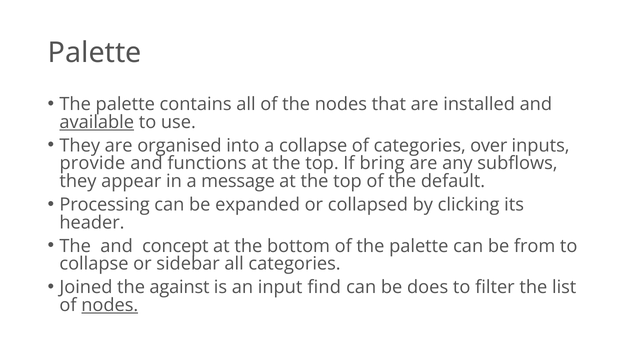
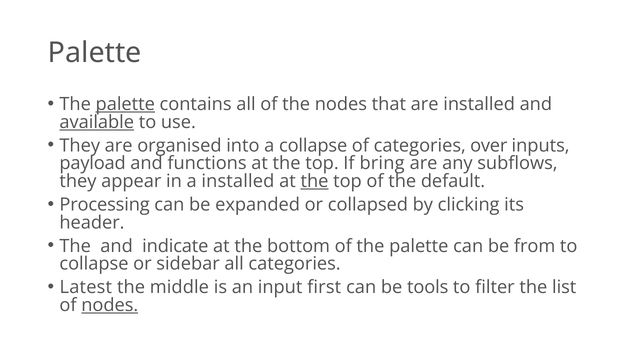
palette underline: none -> present (125, 104)
provide: provide -> payload (93, 163)
a message: message -> installed (238, 181)
the underline: none -> present (315, 181)
concept: concept -> indicate (175, 246)
Joined: Joined -> Latest (86, 288)
against: against -> middle (179, 288)
find: find -> first (324, 288)
does: does -> tools (428, 288)
